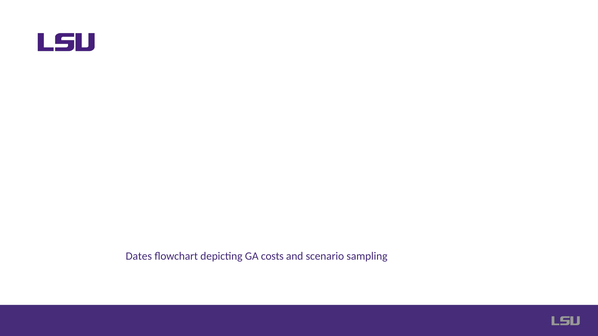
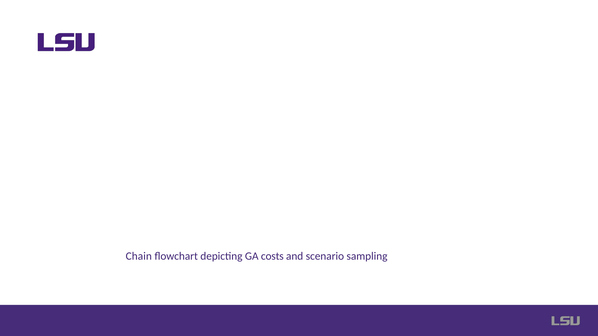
Dates: Dates -> Chain (139, 256)
